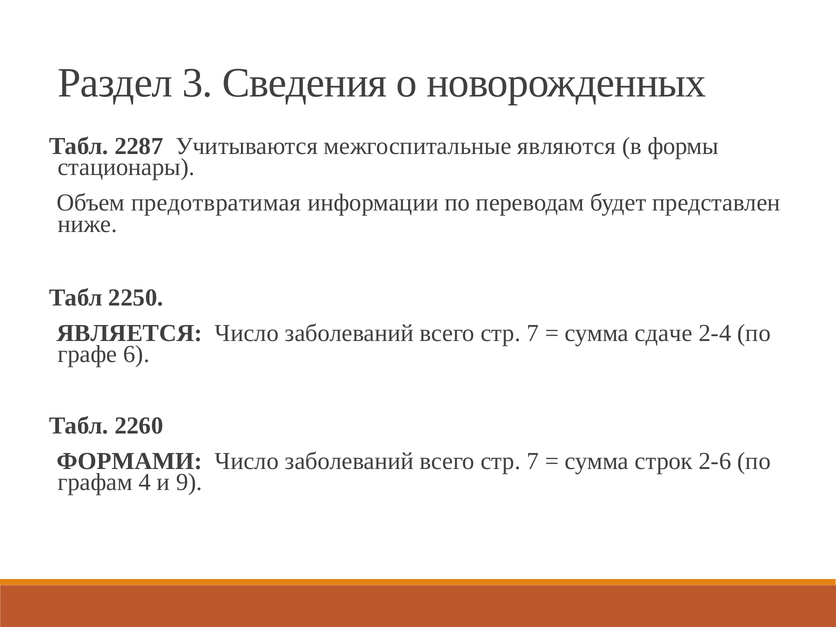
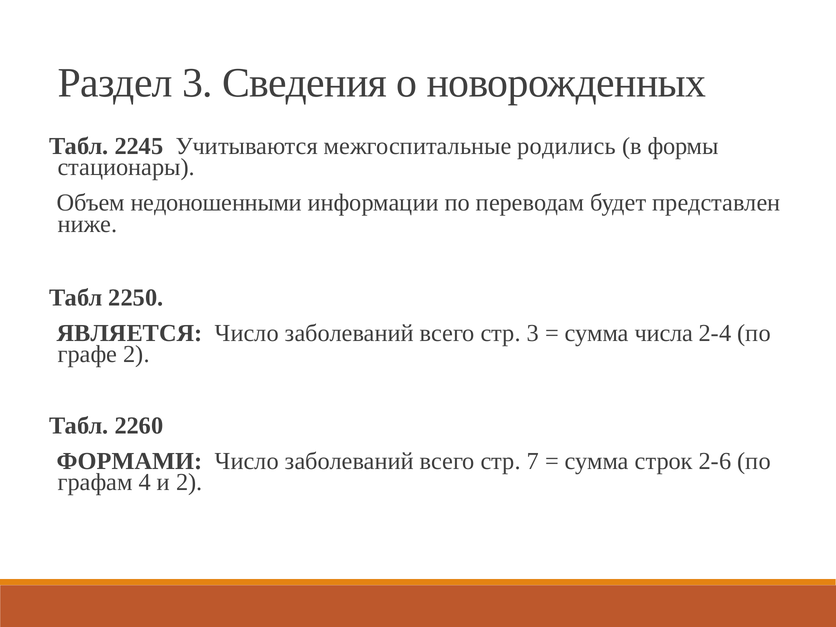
2287: 2287 -> 2245 (139, 146)
являются: являются -> родились (567, 146)
предотвратимая: предотвратимая -> недоношенными (216, 203)
7: 7 -> 3 (533, 333)
сдаче: сдаче -> числа (664, 333)
графе 6: 6 -> 2 (136, 354)
и 9: 9 -> 2 (189, 482)
